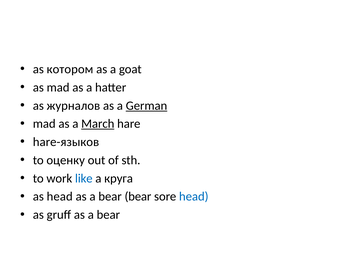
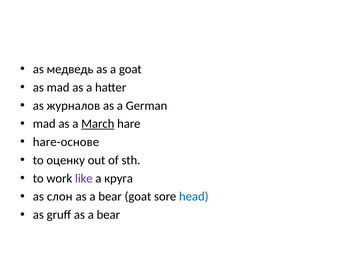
котором: котором -> медведь (70, 69)
German underline: present -> none (147, 105)
hare-языков: hare-языков -> hare-основе (66, 142)
like colour: blue -> purple (84, 178)
as head: head -> слон (60, 196)
bear bear: bear -> goat (138, 196)
